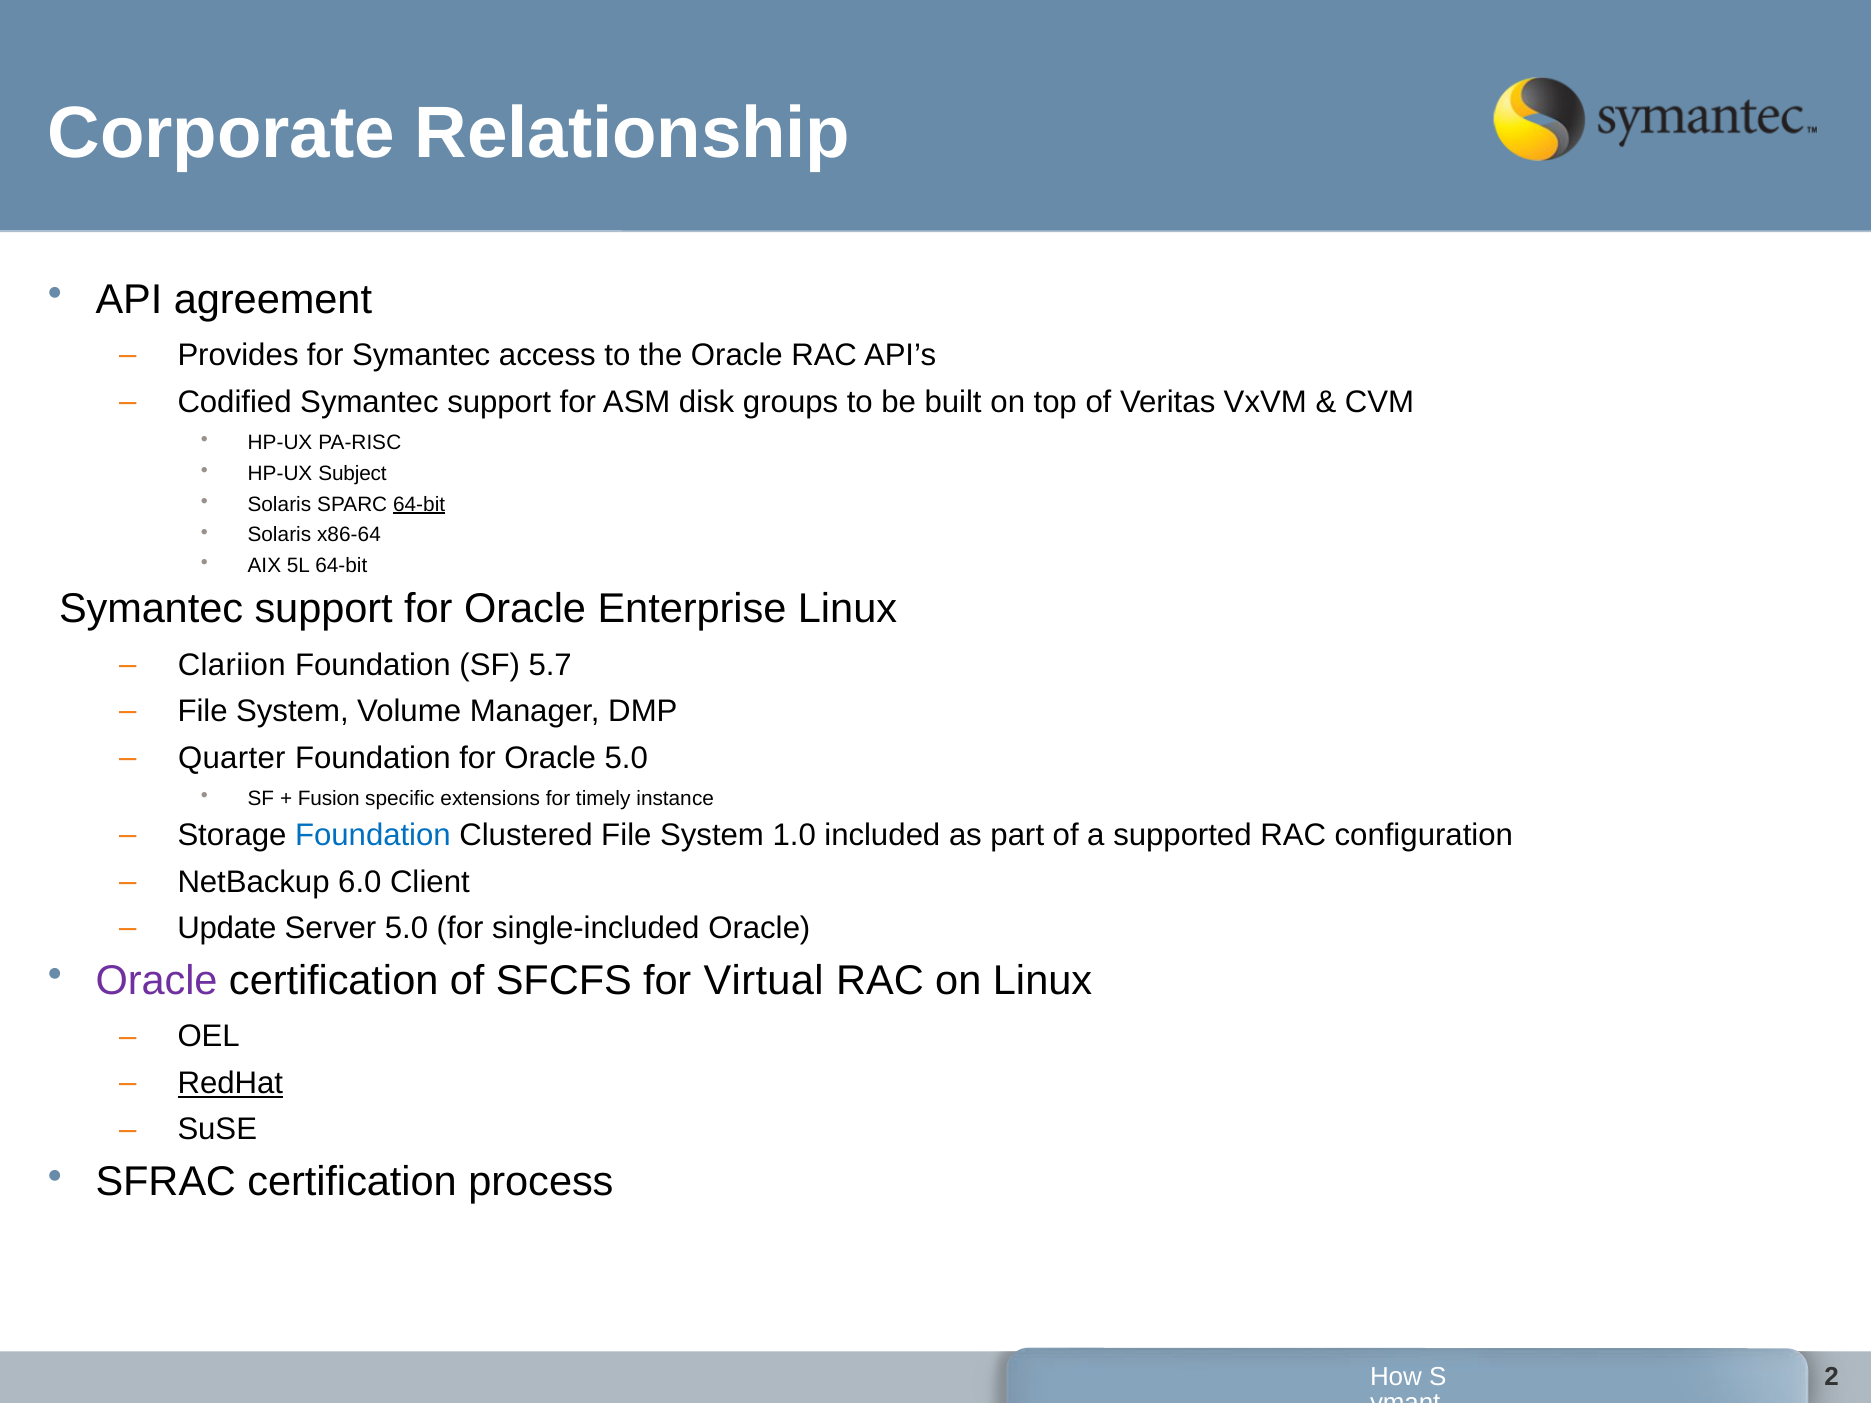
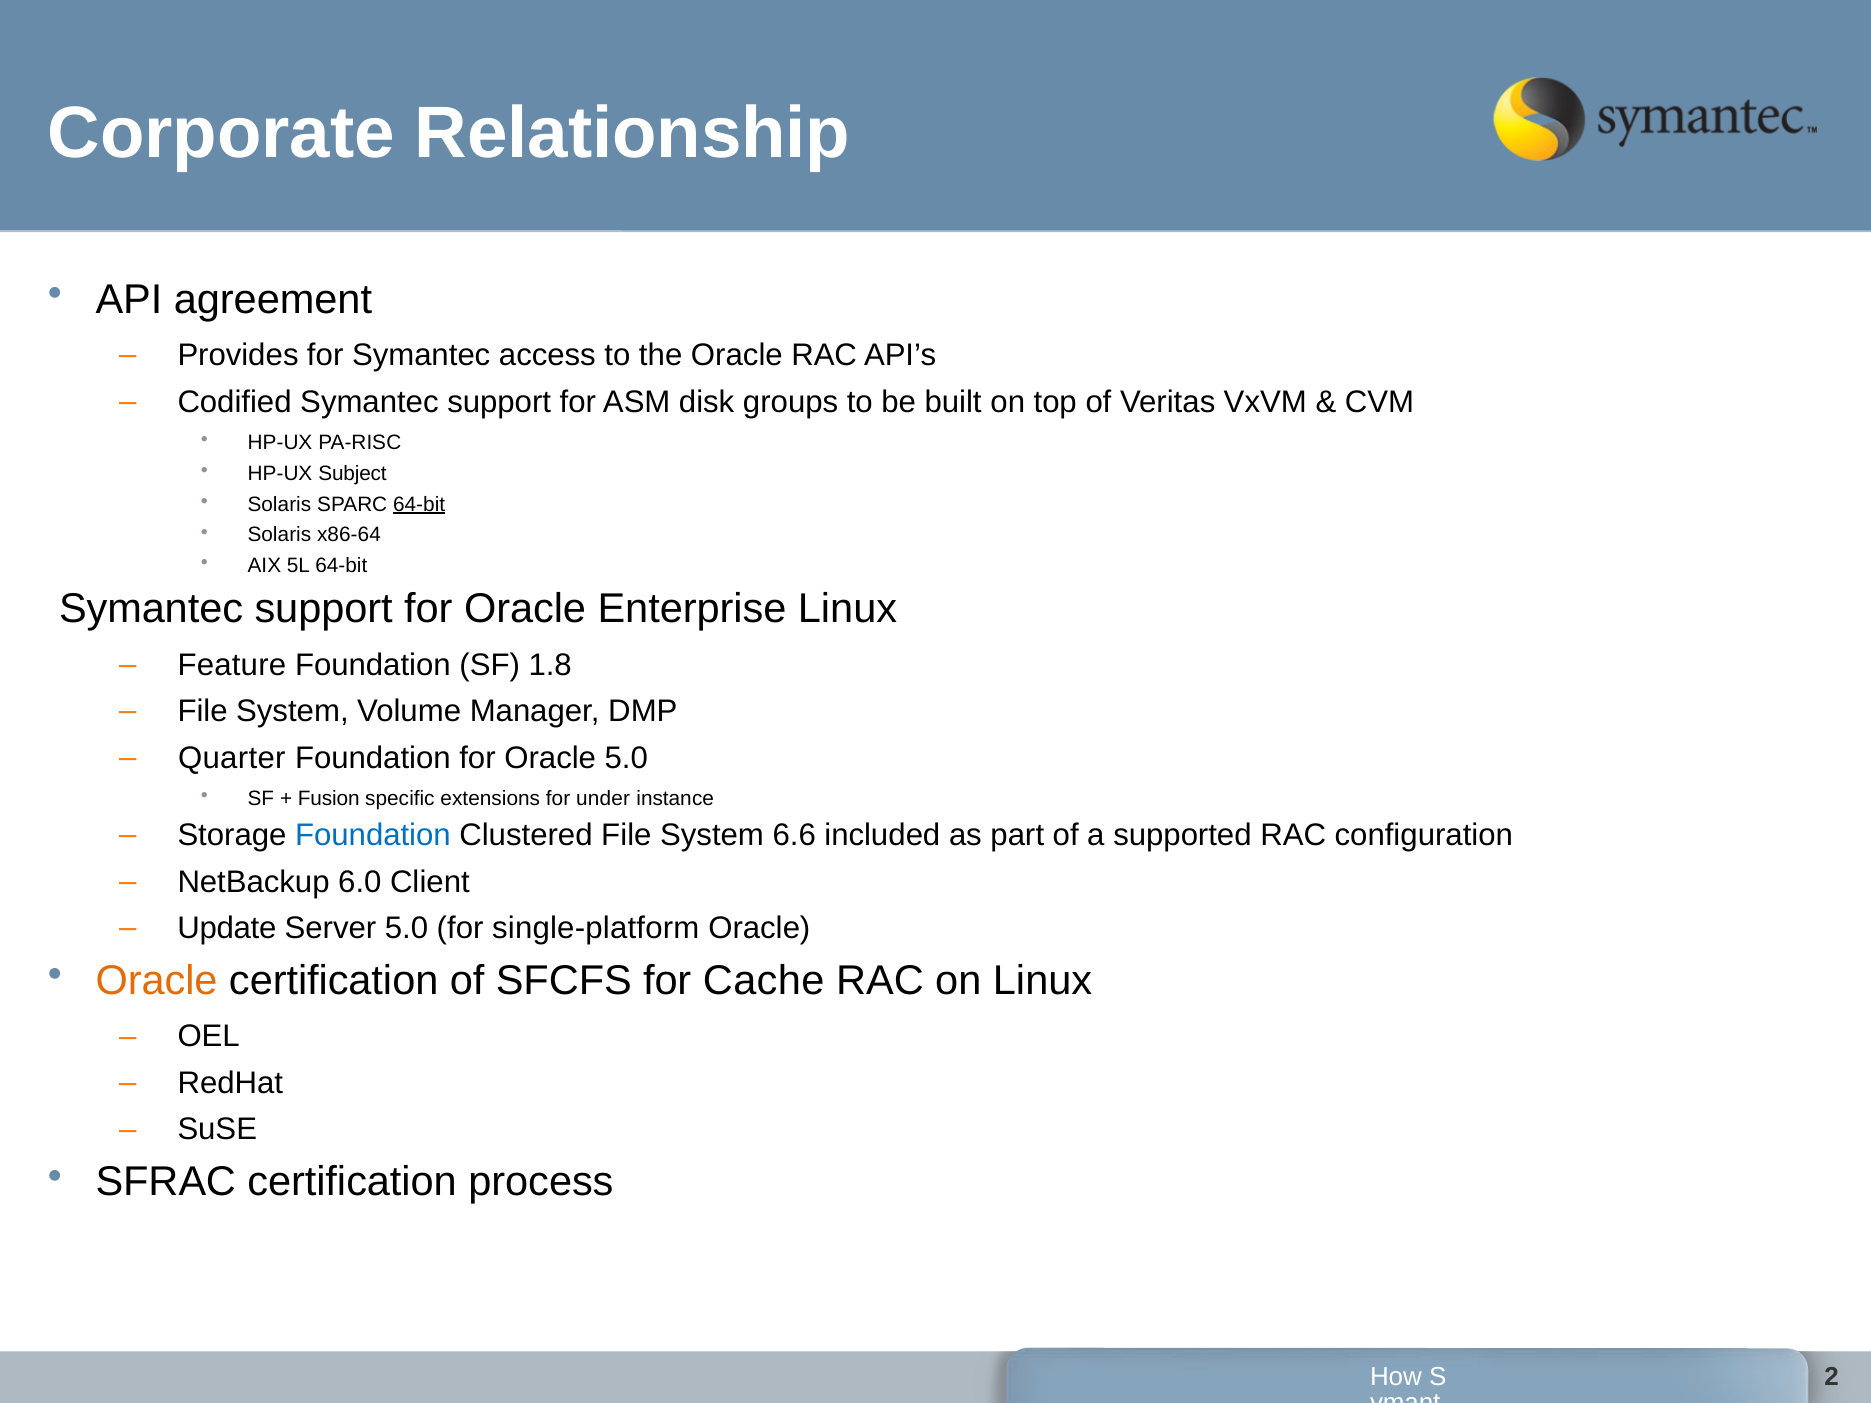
Clariion: Clariion -> Feature (232, 665)
5.7: 5.7 -> 1.8 (550, 665)
timely: timely -> under (603, 798)
1.0: 1.0 -> 6.6 (794, 835)
single-included: single-included -> single-platform (596, 928)
Oracle colour: purple -> orange (157, 981)
Virtual: Virtual -> Cache (764, 981)
RedHat underline: present -> none (230, 1083)
